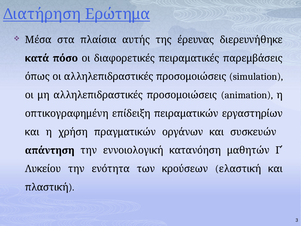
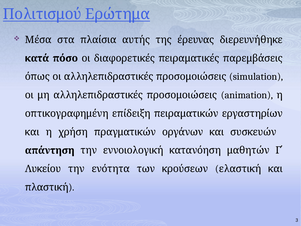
Διατήρηση: Διατήρηση -> Πολιτισμού (42, 14)
